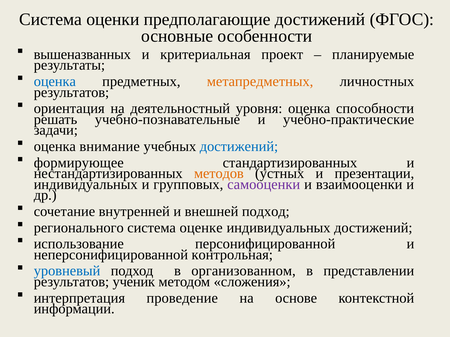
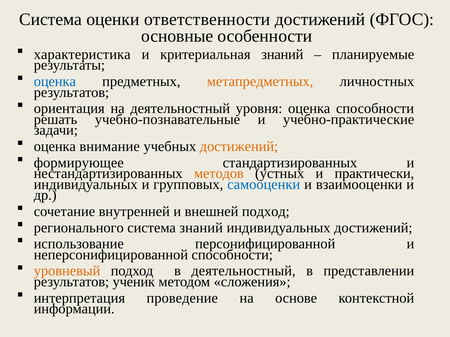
предполагающие: предполагающие -> ответственности (207, 19)
вышеназванных: вышеназванных -> характеристика (82, 54)
критериальная проект: проект -> знаний (282, 54)
достижений colour: blue -> orange (239, 147)
презентации: презентации -> практически (374, 174)
самооценки colour: purple -> blue (264, 185)
система оценке: оценке -> знаний (201, 228)
неперсонифицированной контрольная: контрольная -> способности (232, 255)
уровневый colour: blue -> orange (67, 271)
в организованном: организованном -> деятельностный (244, 271)
